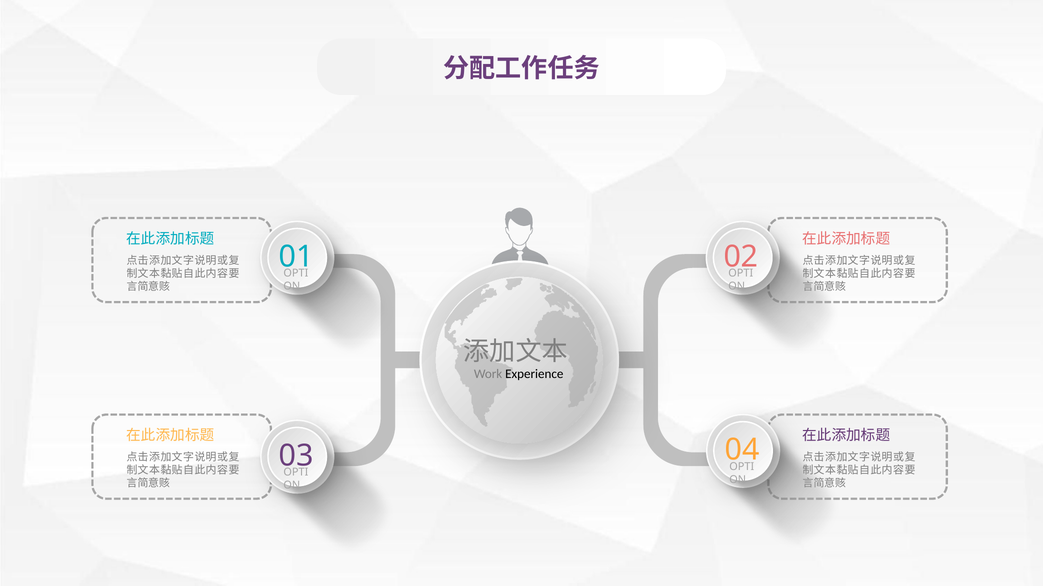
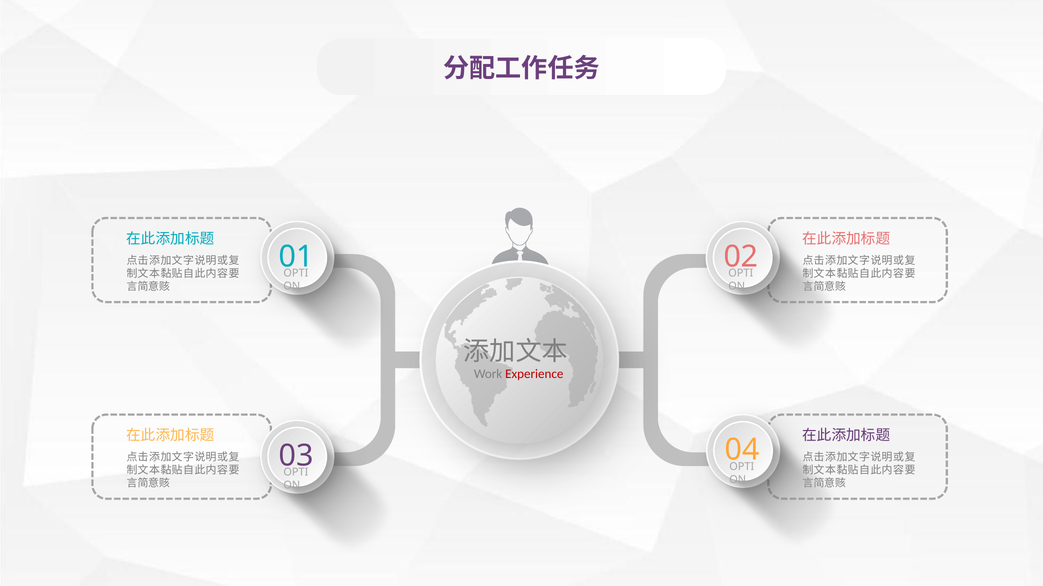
Experience colour: black -> red (534, 374)
